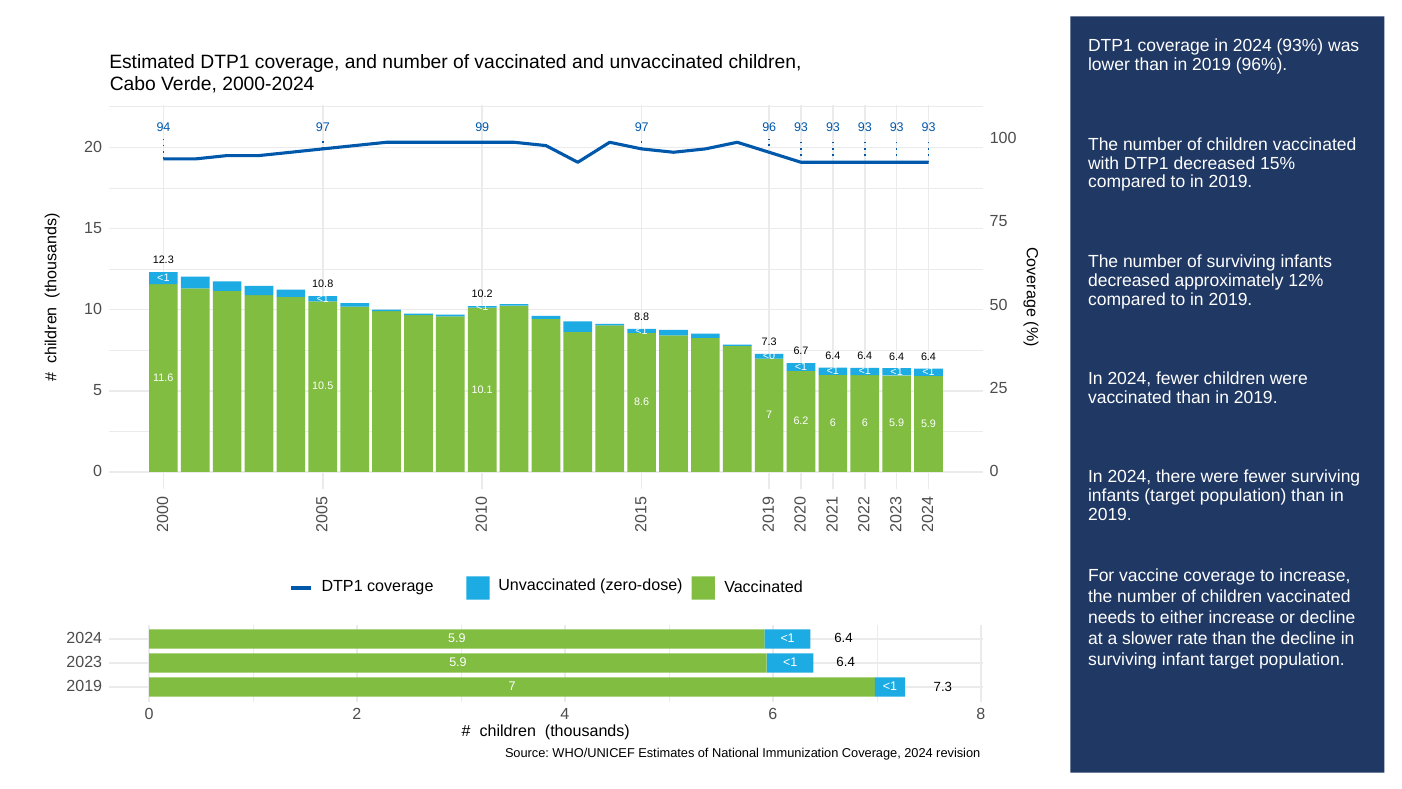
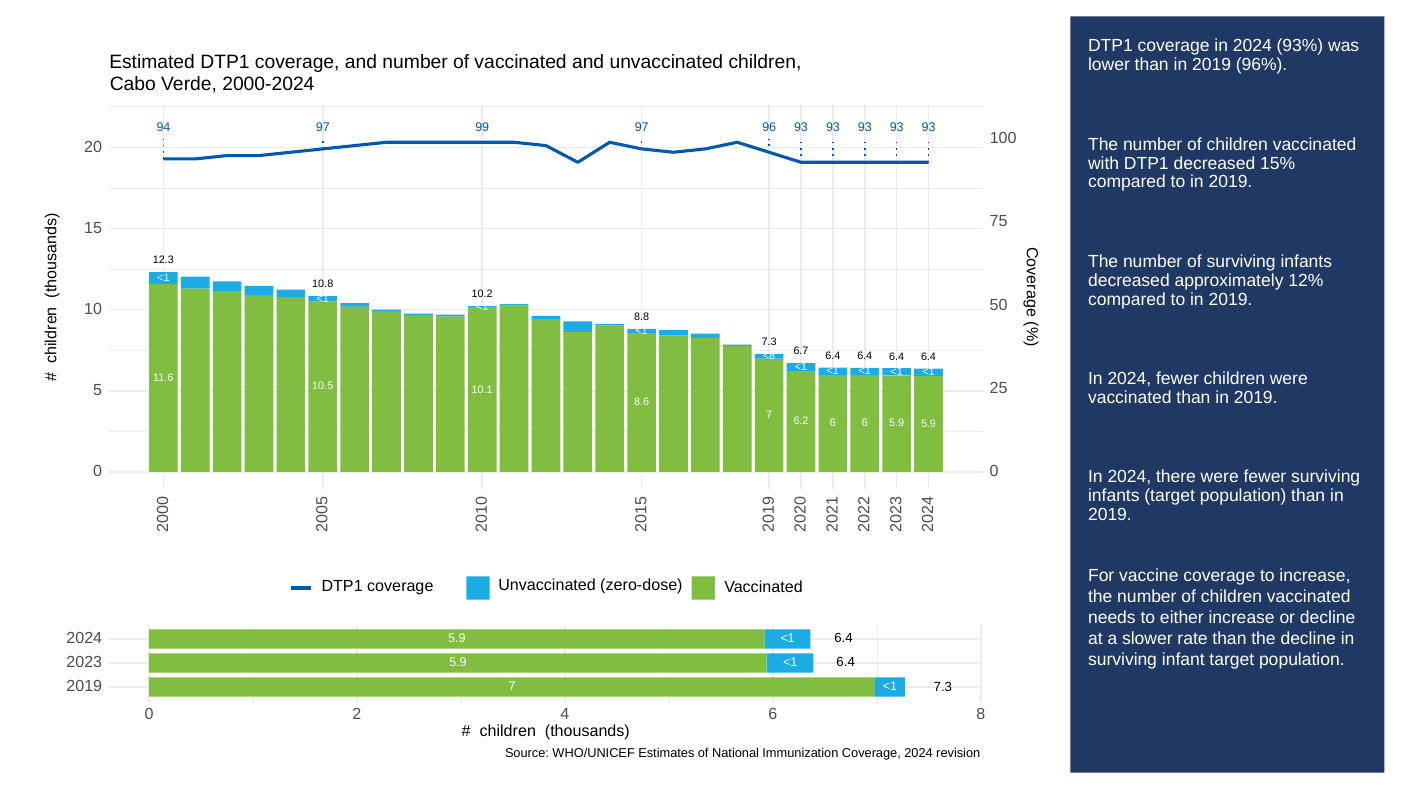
<0: <0 -> <8 (769, 356)
